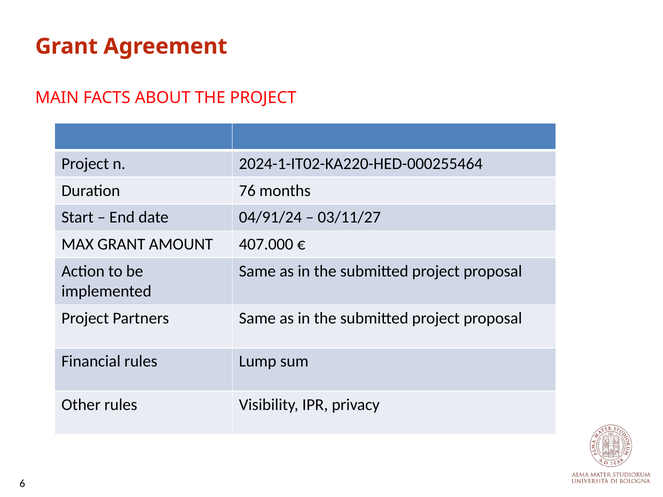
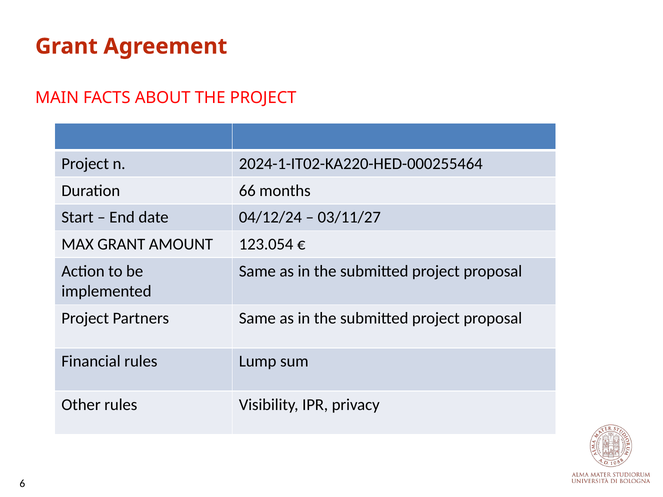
76: 76 -> 66 (247, 191)
04/91/24: 04/91/24 -> 04/12/24 (270, 218)
407.000: 407.000 -> 123.054 (266, 244)
